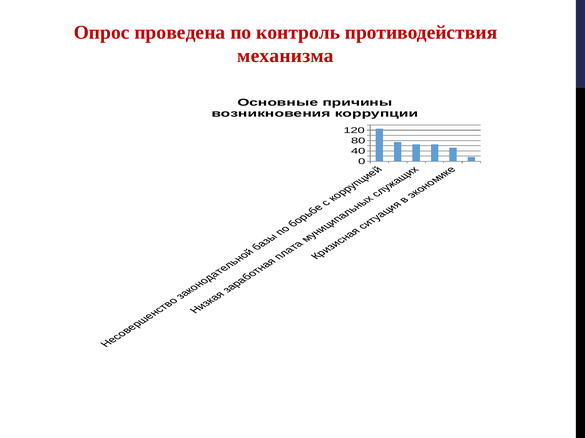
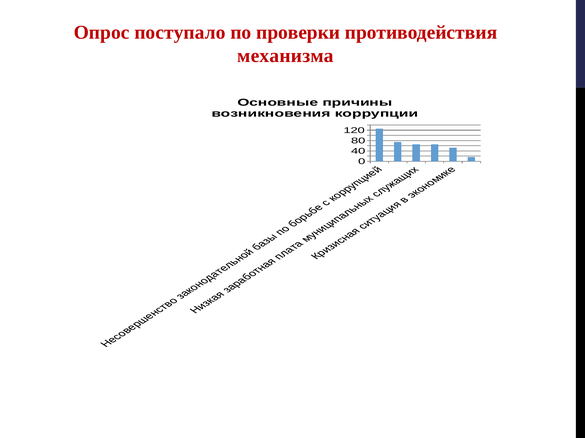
проведена: проведена -> поступало (180, 33)
контроль: контроль -> проверки (298, 33)
